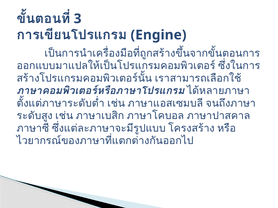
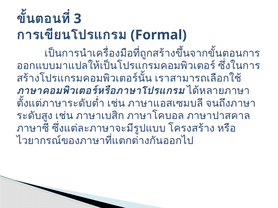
Engine: Engine -> Formal (159, 35)
